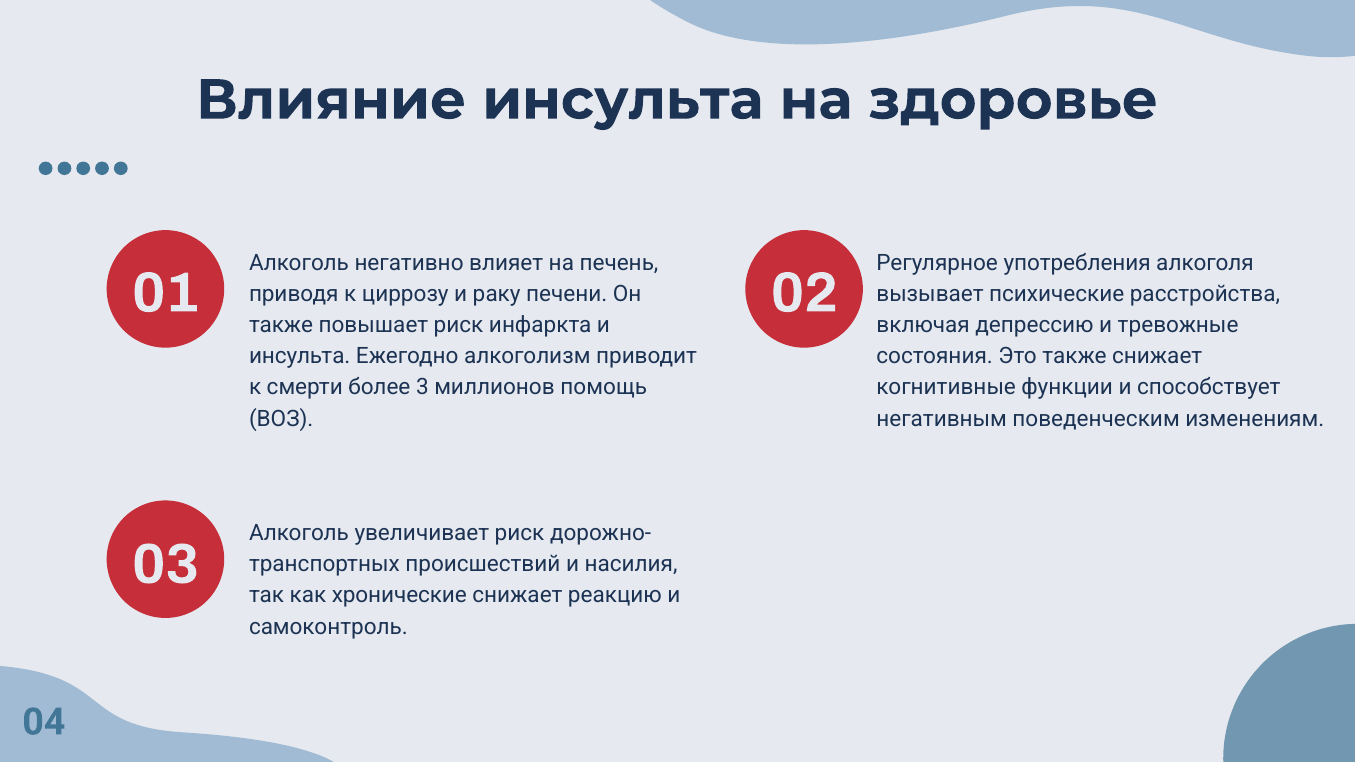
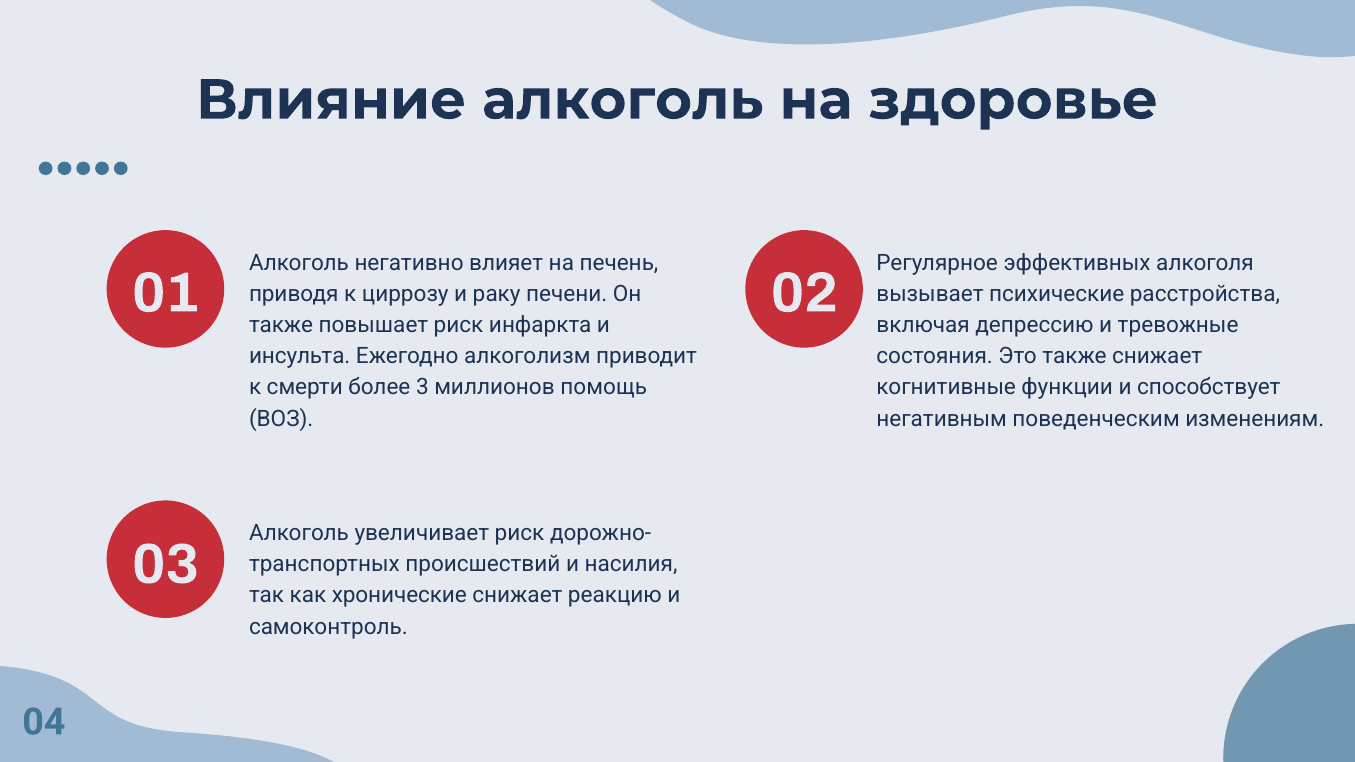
Влияние инсульта: инсульта -> алкоголь (623, 100)
употребления: употребления -> эффективных (1077, 263)
